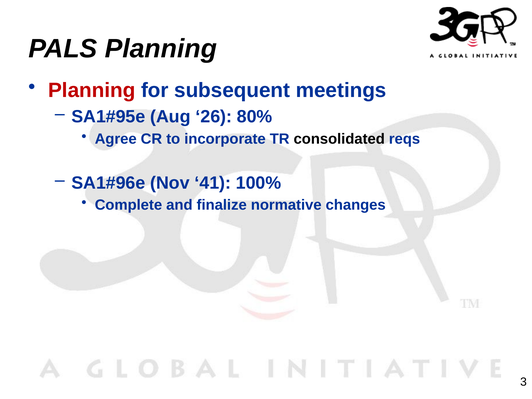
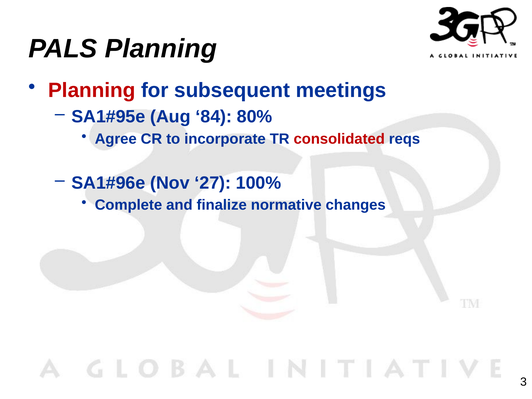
26: 26 -> 84 (214, 117)
consolidated colour: black -> red (339, 139)
41: 41 -> 27 (213, 183)
